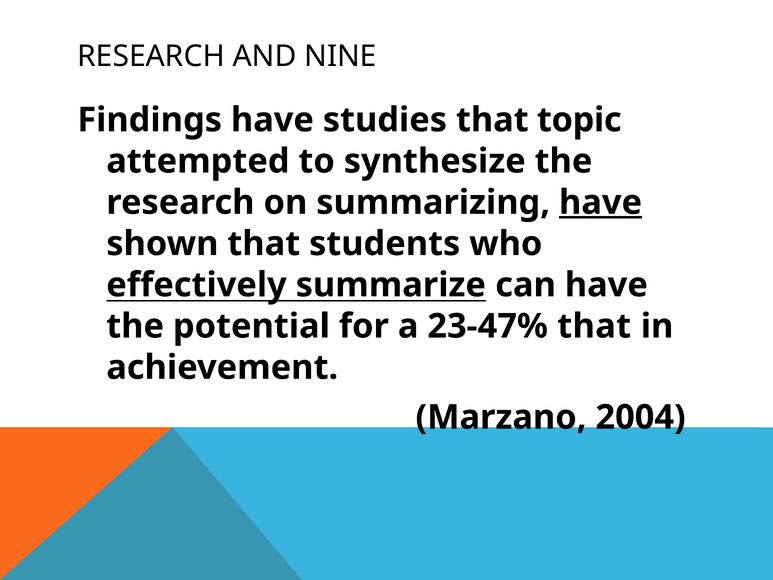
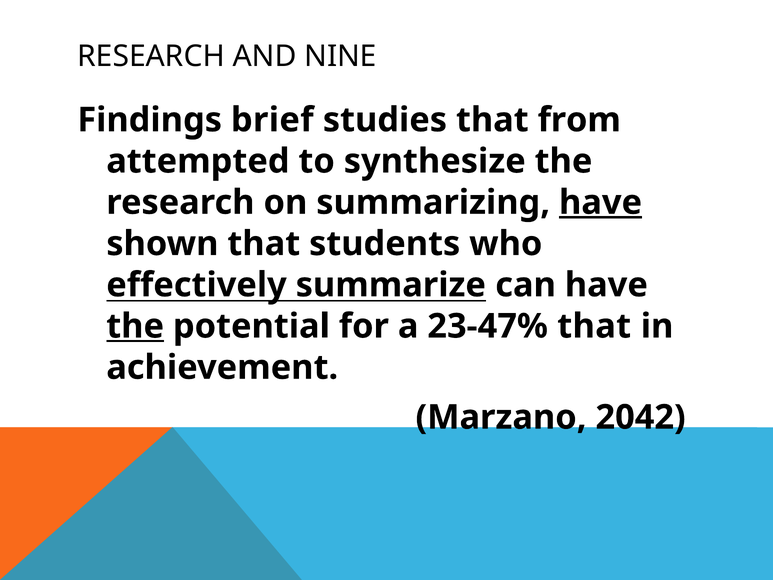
Findings have: have -> brief (272, 120)
topic: topic -> from (579, 120)
the underline: none -> present (135, 326)
2004: 2004 -> 2042 (641, 417)
